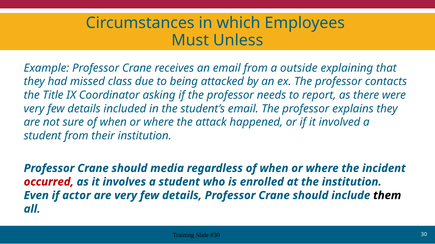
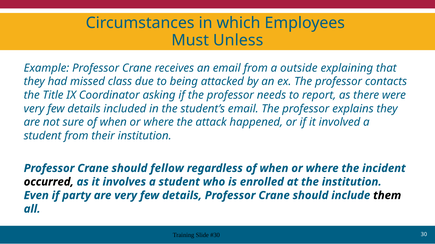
media: media -> fellow (167, 169)
occurred colour: red -> black (49, 182)
actor: actor -> party (77, 196)
